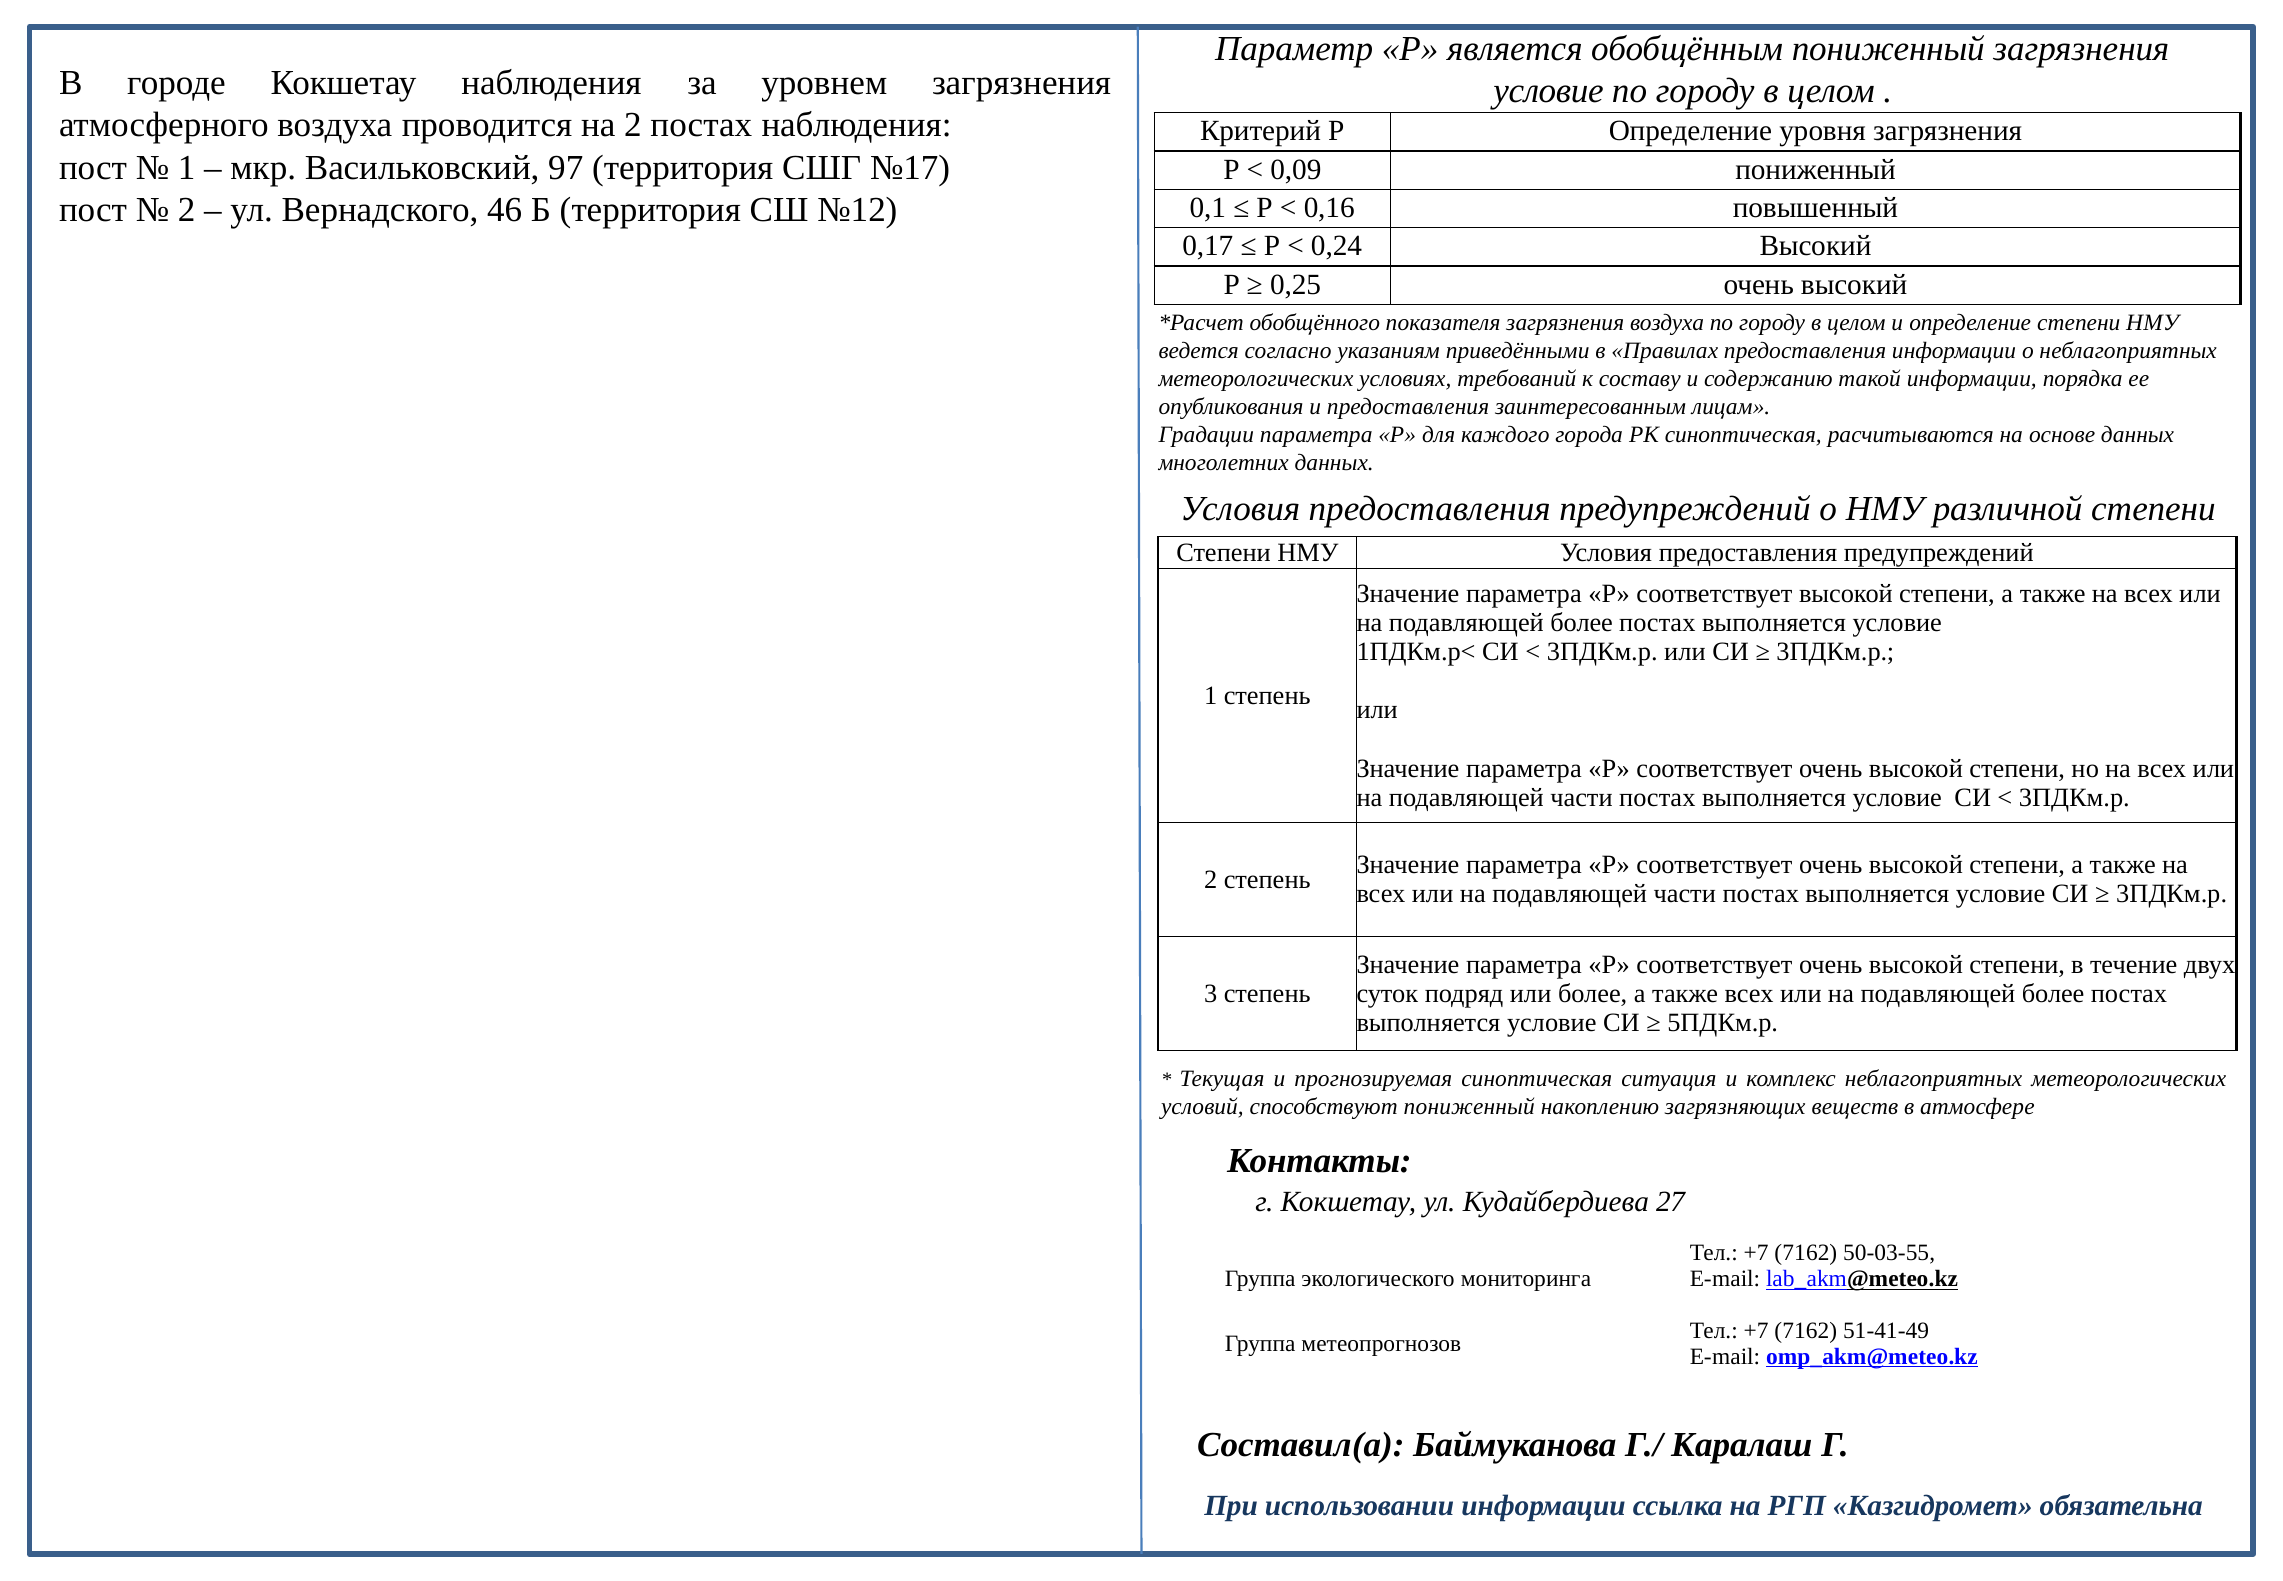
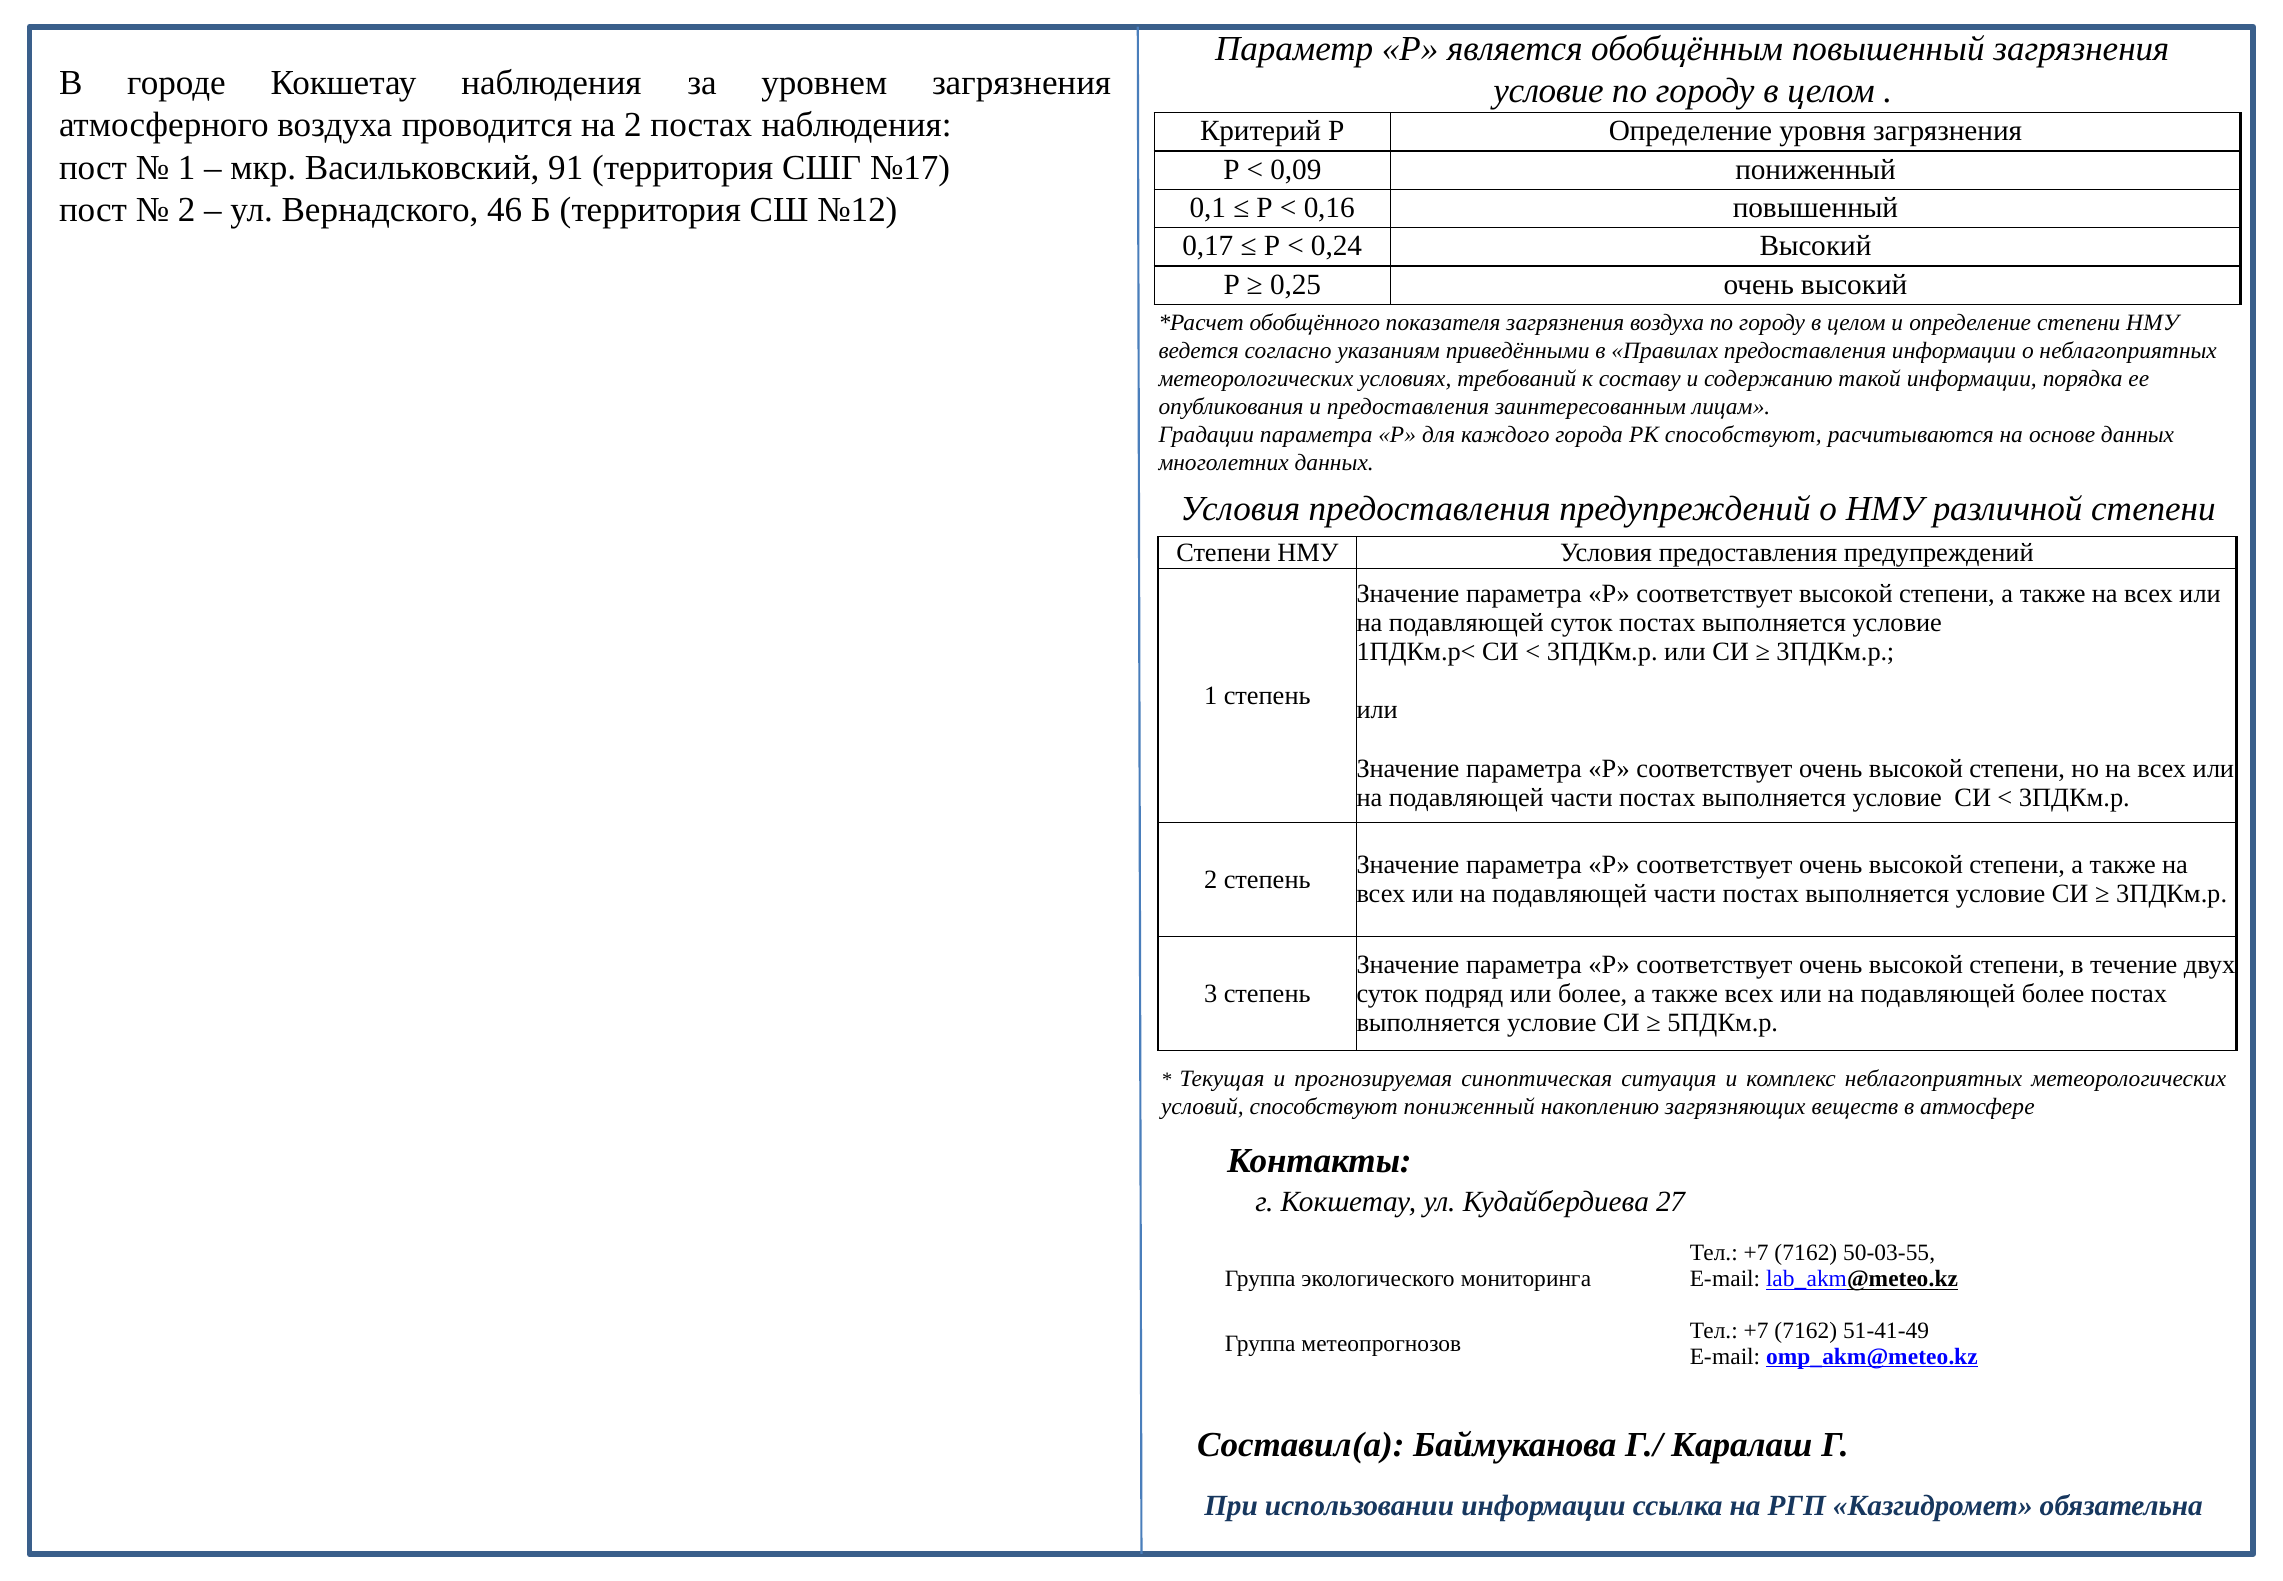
обобщённым пониженный: пониженный -> повышенный (1888, 49)
97: 97 -> 91 (566, 167)
РК синоптическая: синоптическая -> способствуют (1743, 435)
более: более -> суток (1582, 622)
